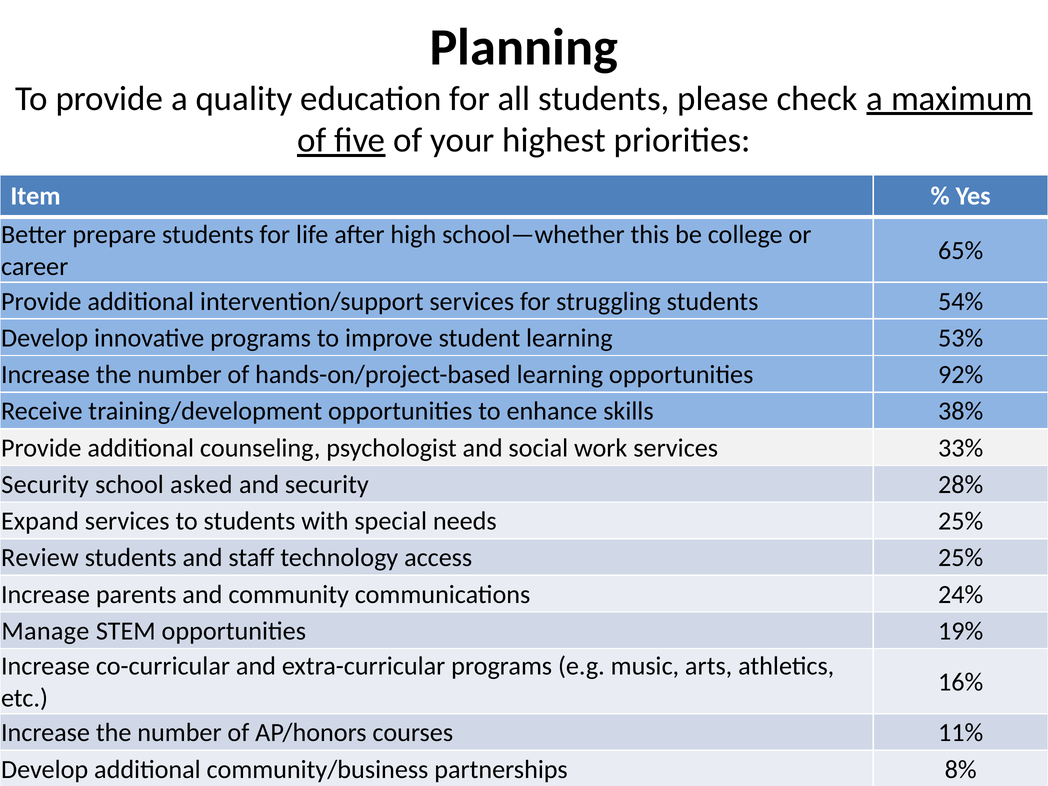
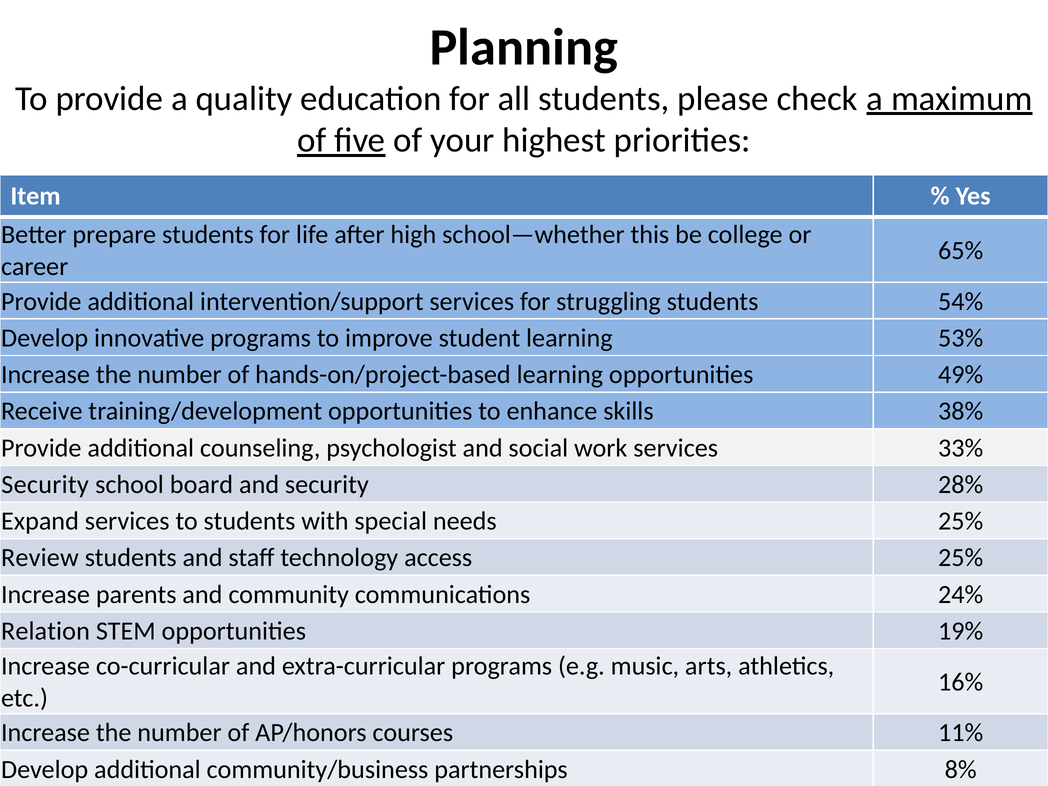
92%: 92% -> 49% (961, 375)
asked: asked -> board (201, 485)
Manage: Manage -> Relation (45, 631)
